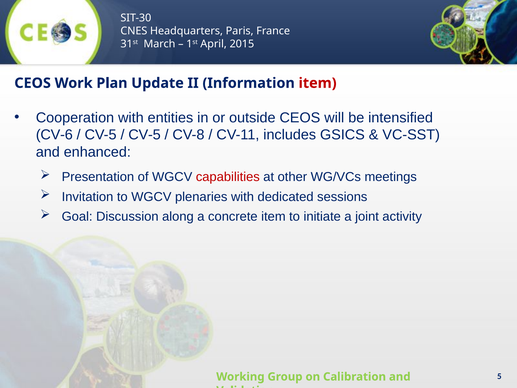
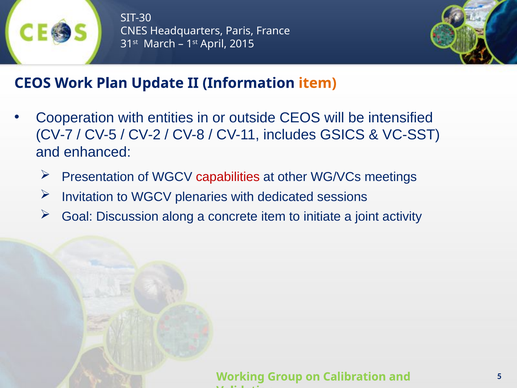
item colour: red -> orange (318, 83)
CV-6: CV-6 -> CV-7 (54, 135)
CV-5: CV-5 -> CV-2 (145, 135)
